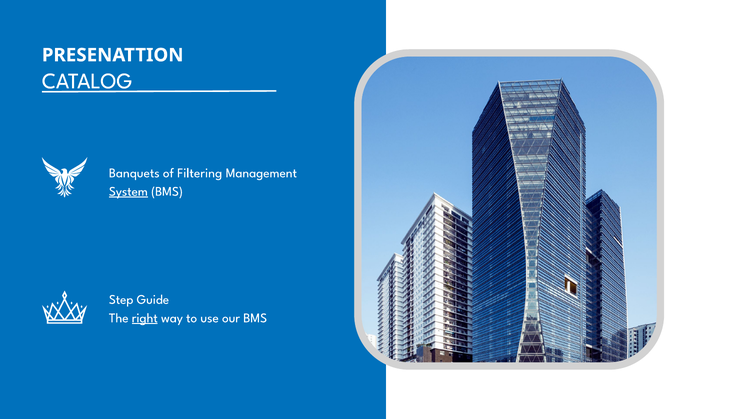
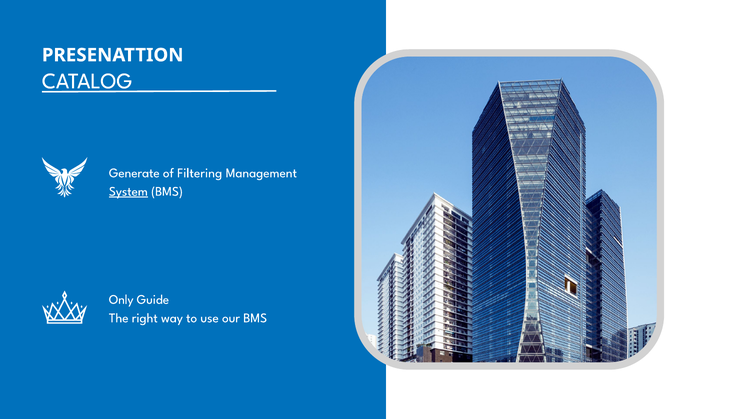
Banquets: Banquets -> Generate (134, 173)
Step: Step -> Only (121, 299)
right underline: present -> none (145, 318)
